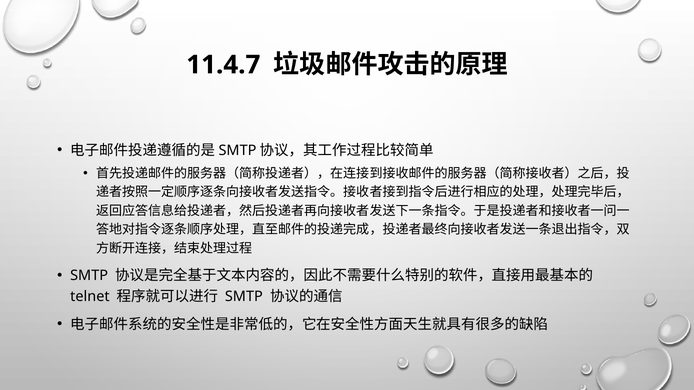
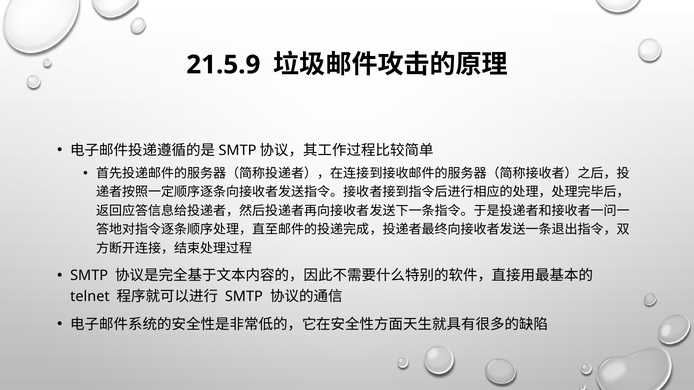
11.4.7: 11.4.7 -> 21.5.9 (223, 65)
